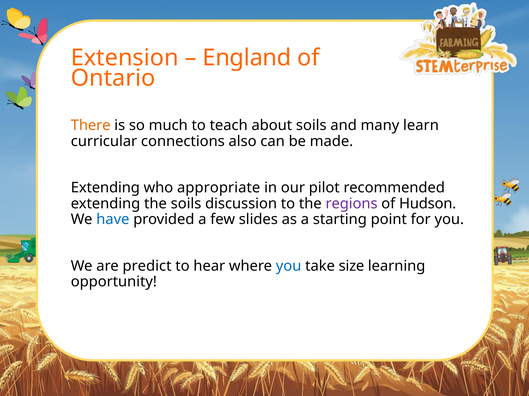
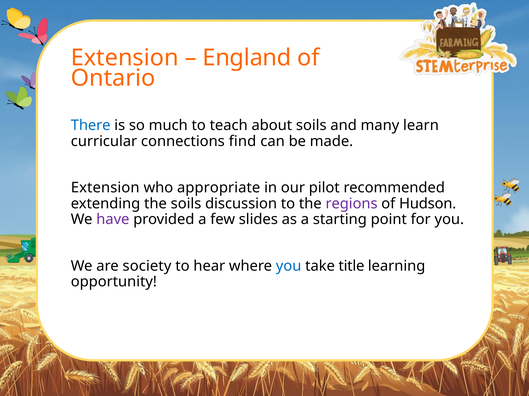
There colour: orange -> blue (91, 126)
also: also -> find (243, 142)
Extending: Extending -> Extension (105, 188)
have colour: blue -> purple (113, 220)
predict: predict -> society (147, 266)
size: size -> title (351, 266)
